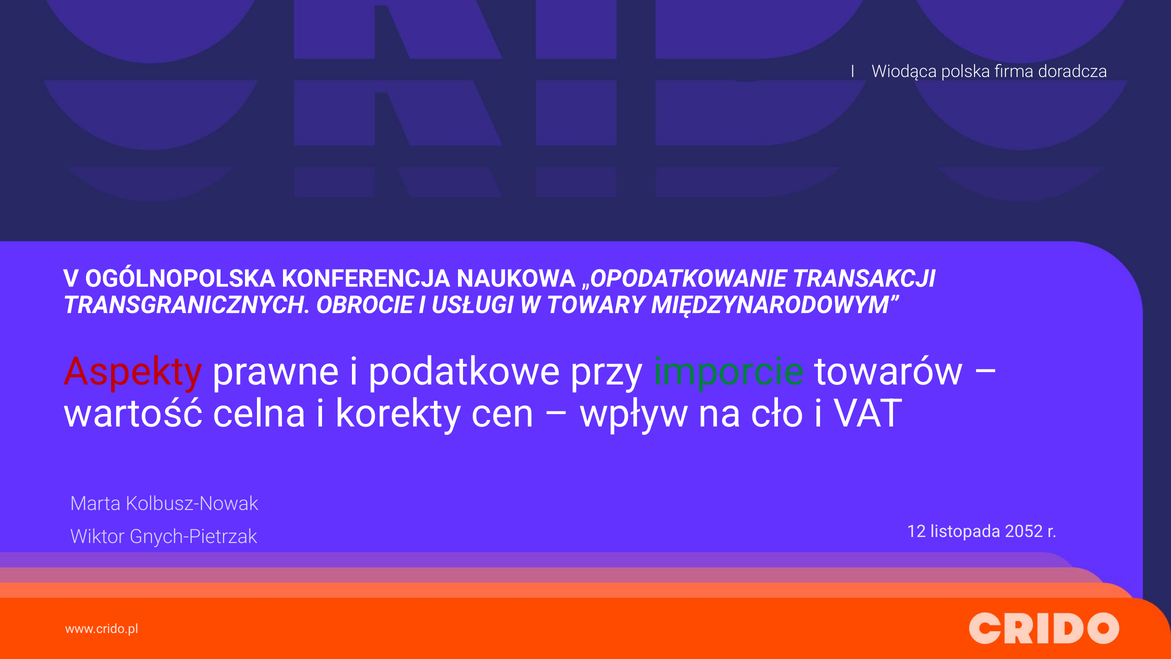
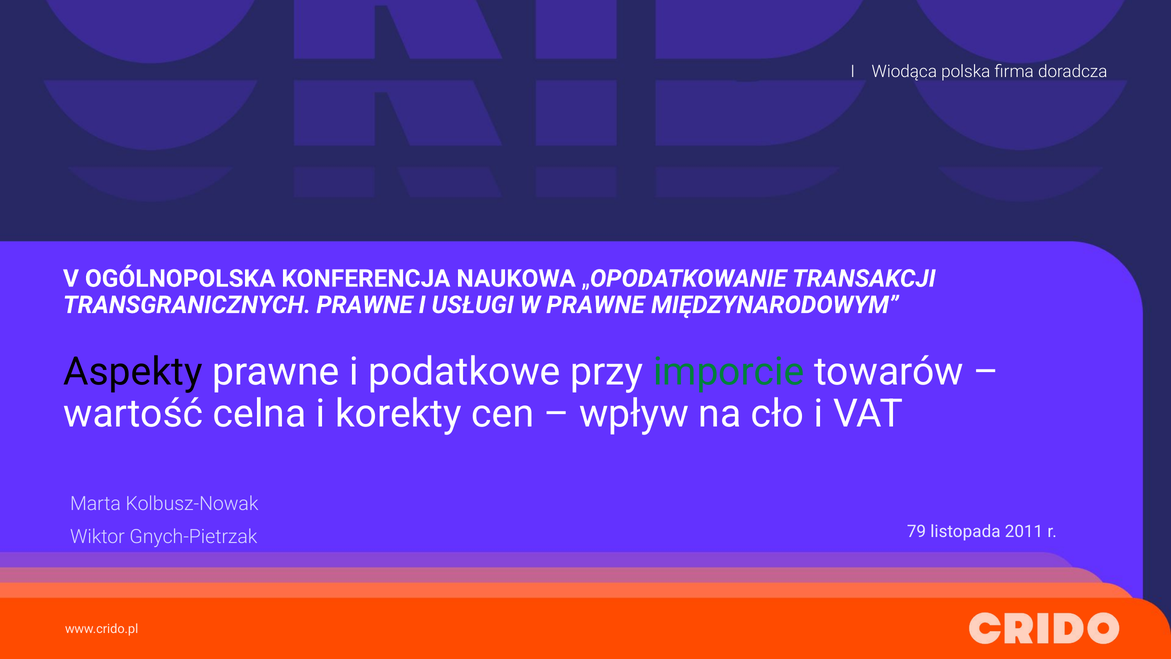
TRANSGRANICZNYCH OBROCIE: OBROCIE -> PRAWNE (365, 305)
W TOWARY: TOWARY -> PRAWNE (596, 305)
Aspekty colour: red -> black (133, 372)
12: 12 -> 79 (917, 531)
2052: 2052 -> 2011 (1024, 531)
